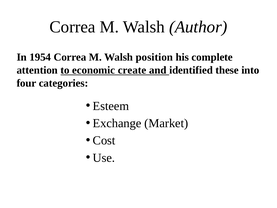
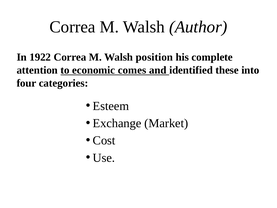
1954: 1954 -> 1922 (40, 57)
create: create -> comes (132, 70)
